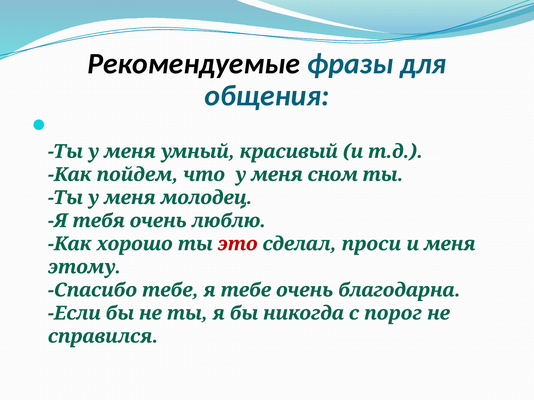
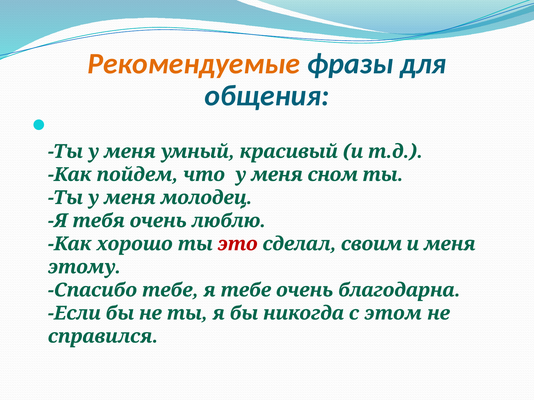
Рекомендуемые colour: black -> orange (194, 64)
проси: проси -> своим (372, 244)
порог: порог -> этом (393, 314)
